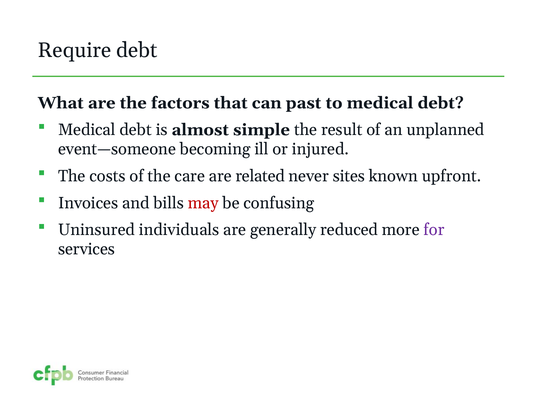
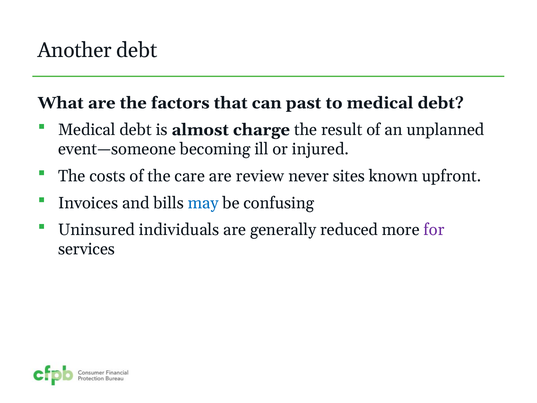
Require: Require -> Another (75, 50)
simple: simple -> charge (262, 130)
related: related -> review (260, 176)
may colour: red -> blue (203, 203)
